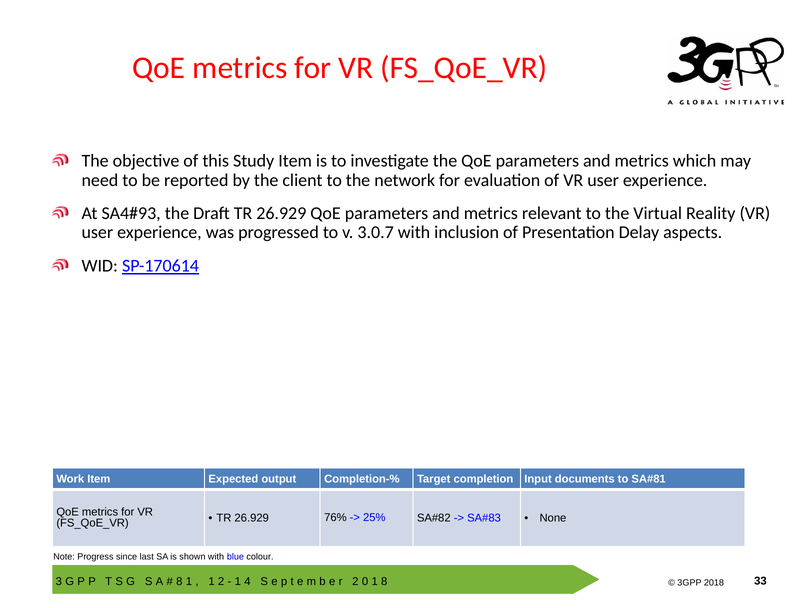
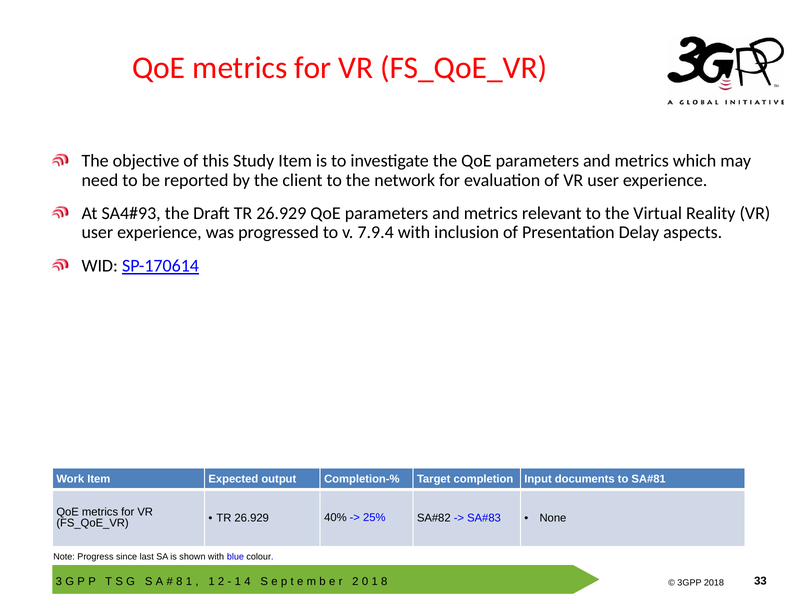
3.0.7: 3.0.7 -> 7.9.4 (376, 233)
76%: 76% -> 40% (335, 518)
